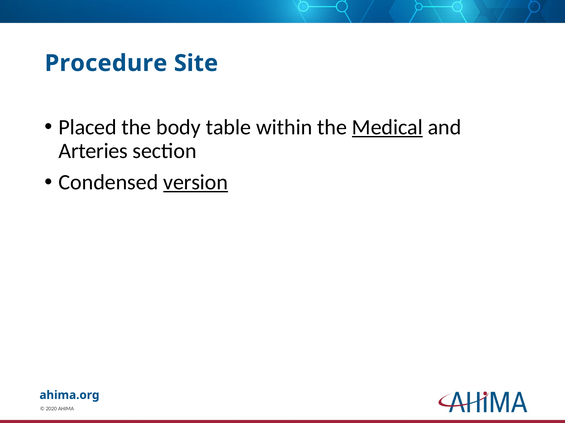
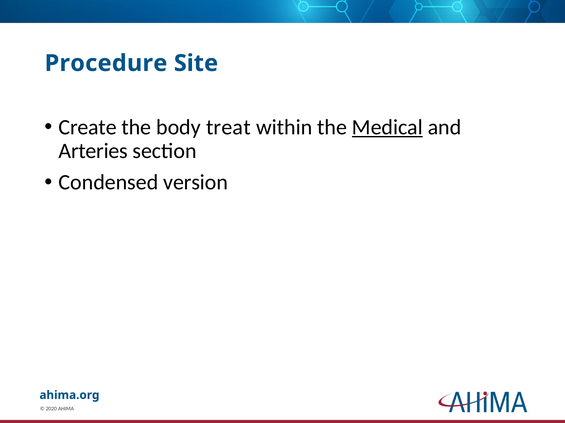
Placed: Placed -> Create (88, 127)
table: table -> treat (228, 127)
version underline: present -> none (196, 183)
